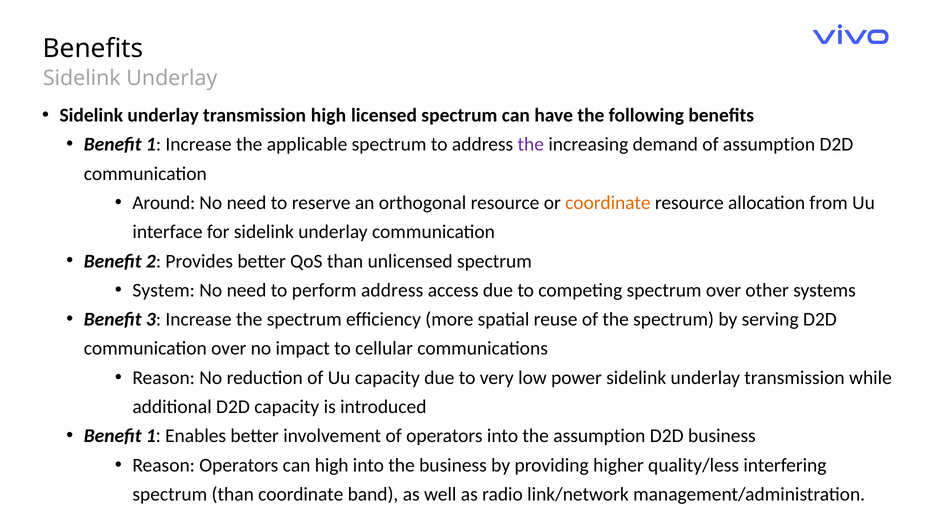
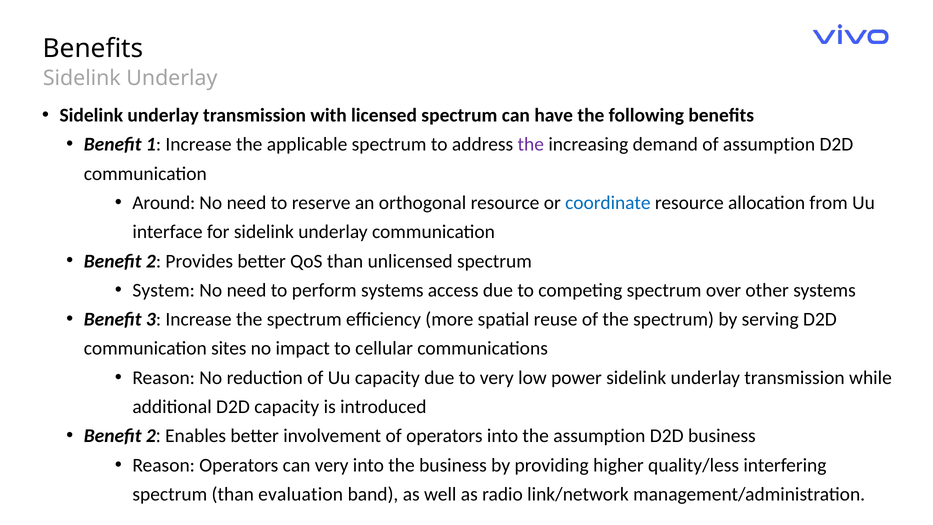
transmission high: high -> with (329, 115)
coordinate colour: orange -> blue (608, 203)
perform address: address -> systems (392, 290)
communication over: over -> sites (229, 348)
1: 1 -> 2 (151, 436)
can high: high -> very (332, 465)
than coordinate: coordinate -> evaluation (301, 494)
